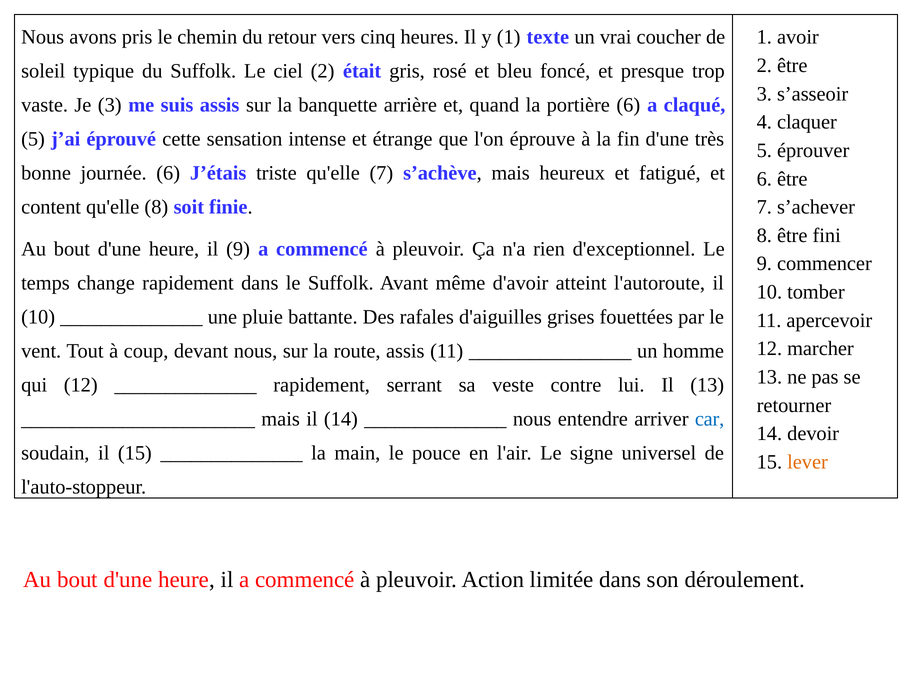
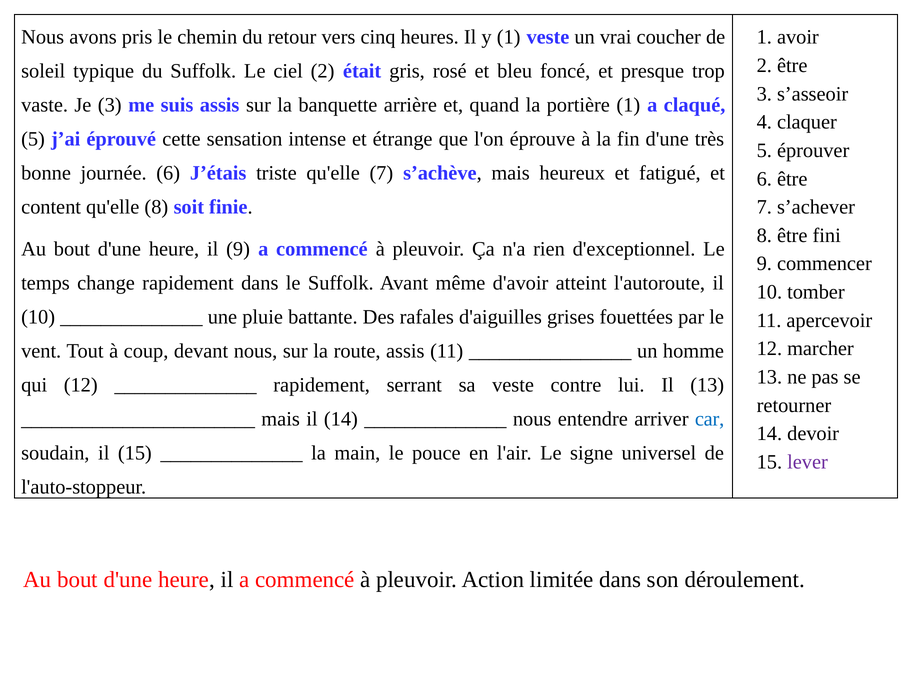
1 texte: texte -> veste (548, 37)
portière 6: 6 -> 1 (628, 105)
lever colour: orange -> purple (807, 462)
